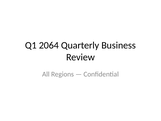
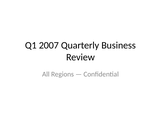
2064: 2064 -> 2007 (49, 45)
